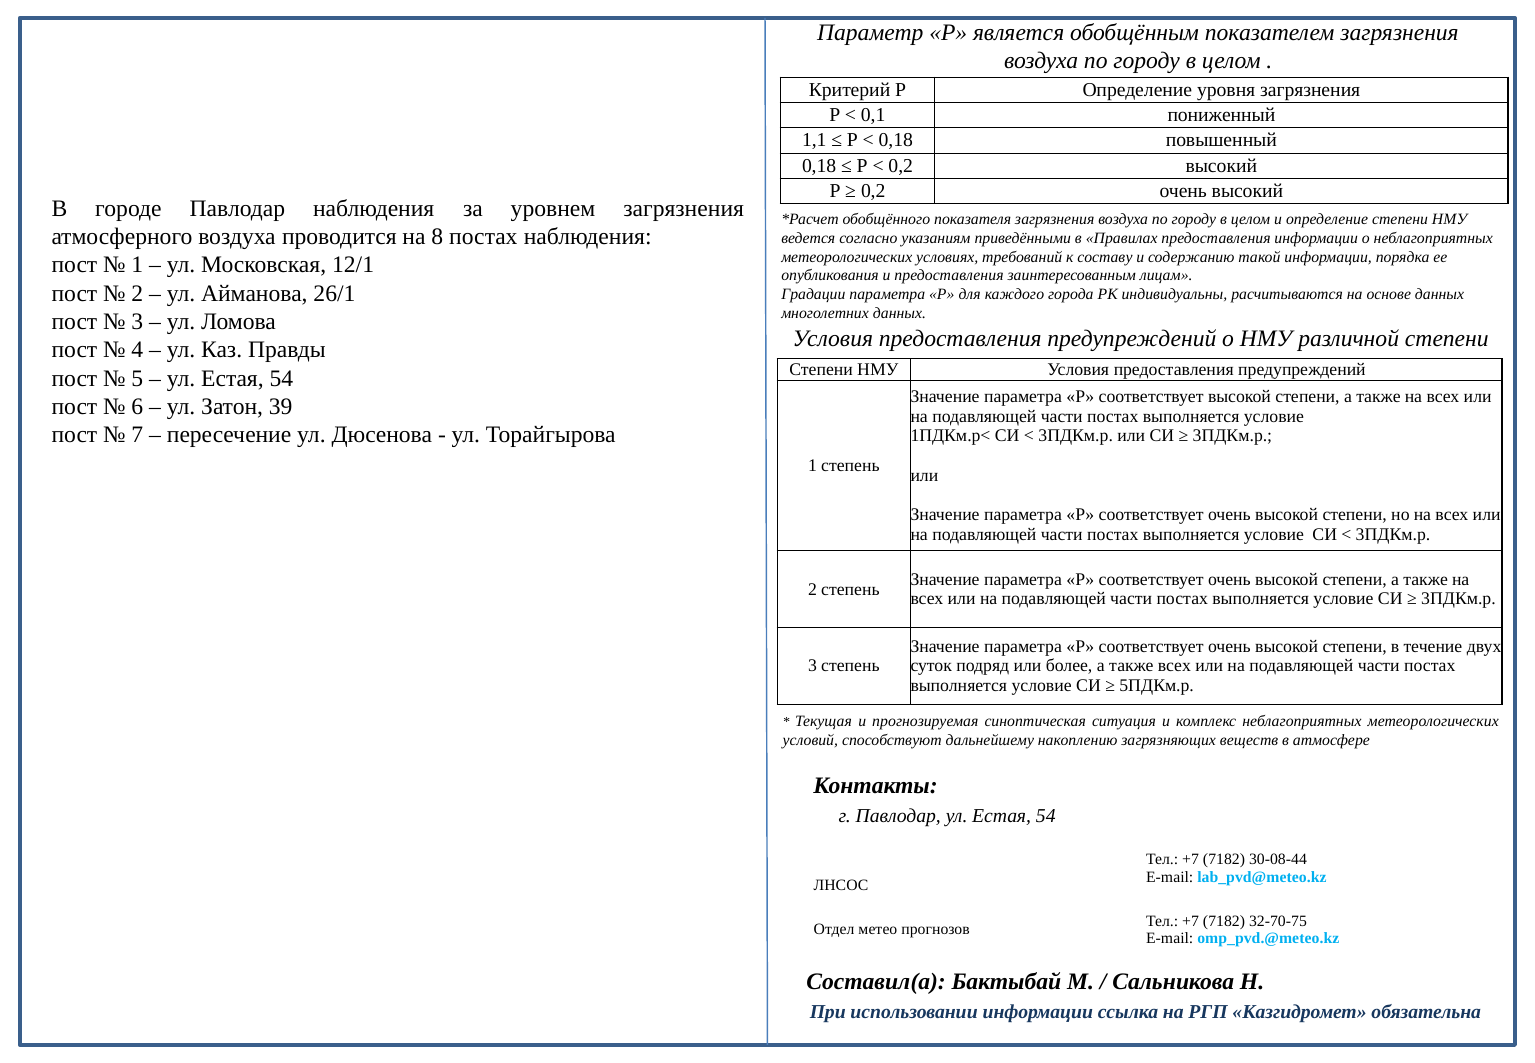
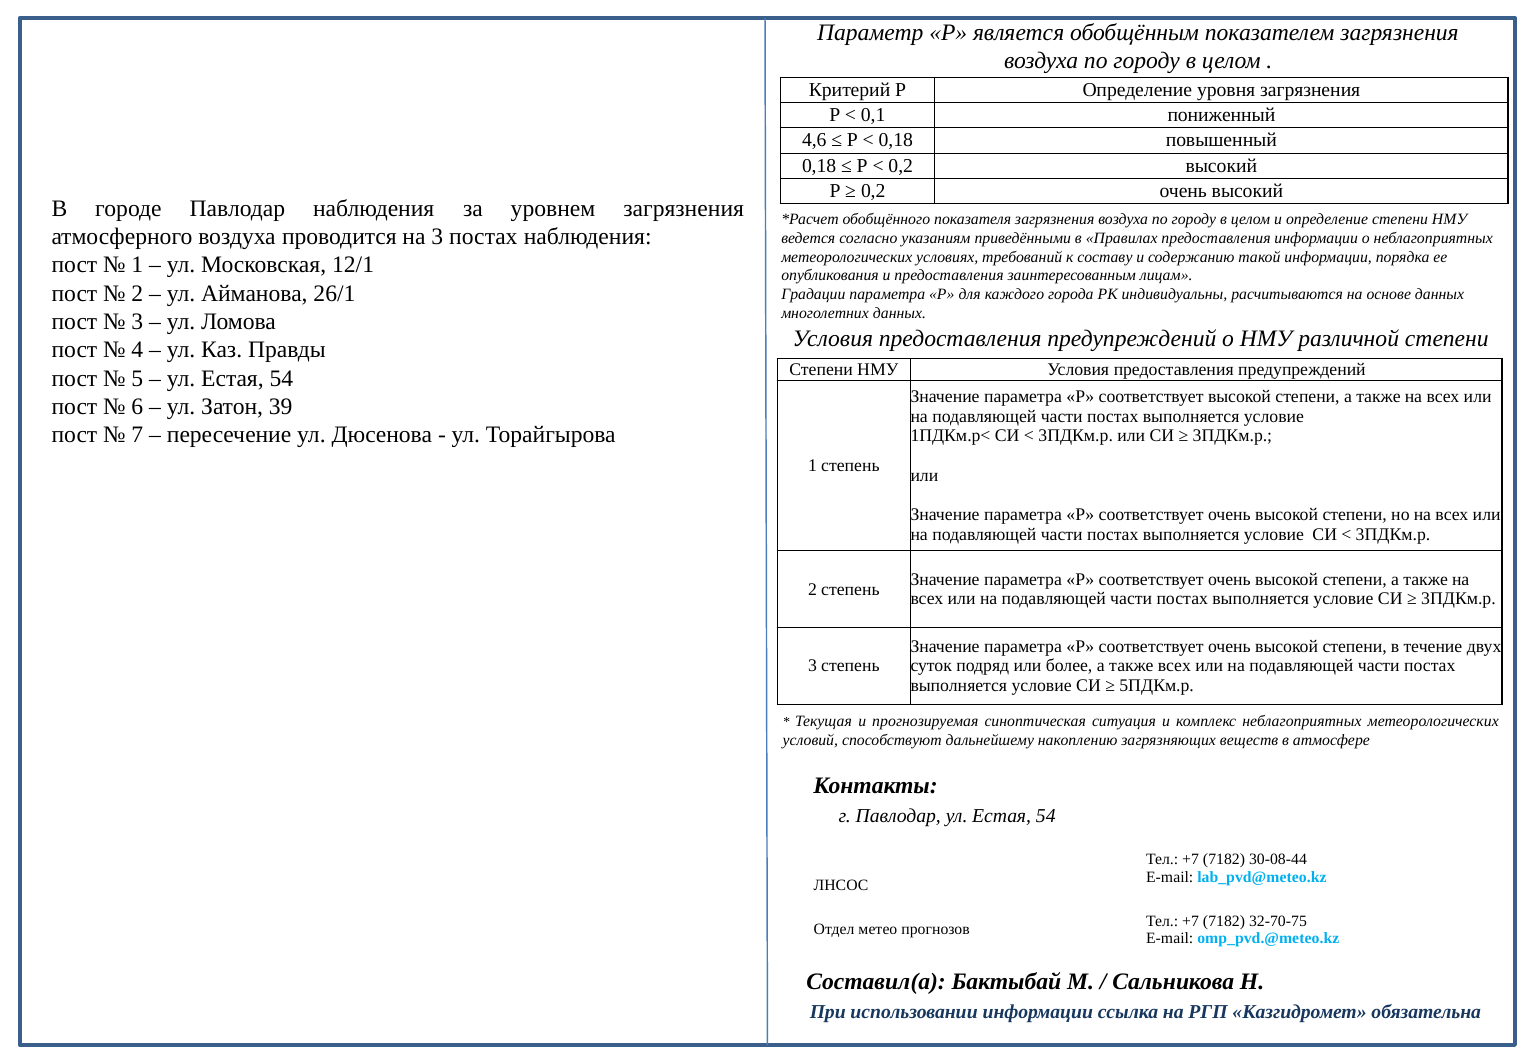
1,1: 1,1 -> 4,6 (814, 140)
на 8: 8 -> 3 (437, 236)
